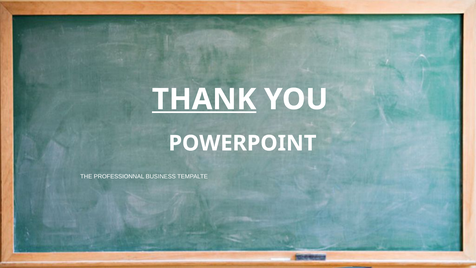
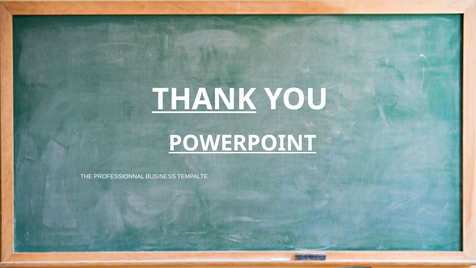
POWERPOINT underline: none -> present (242, 143)
